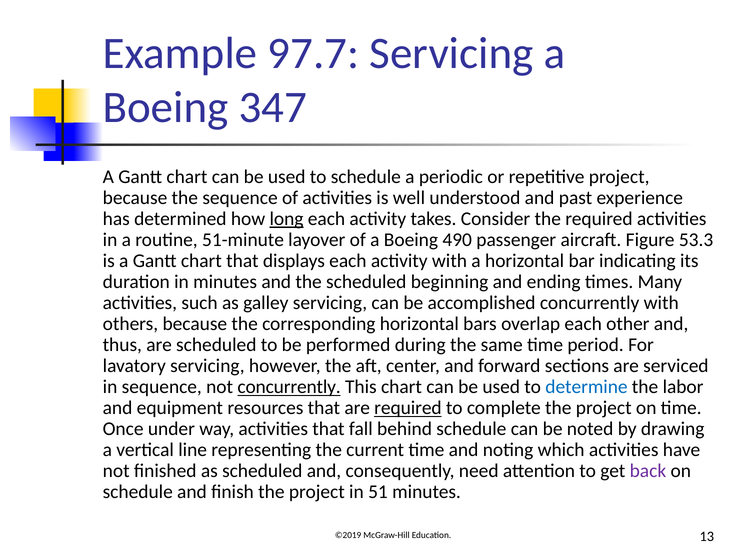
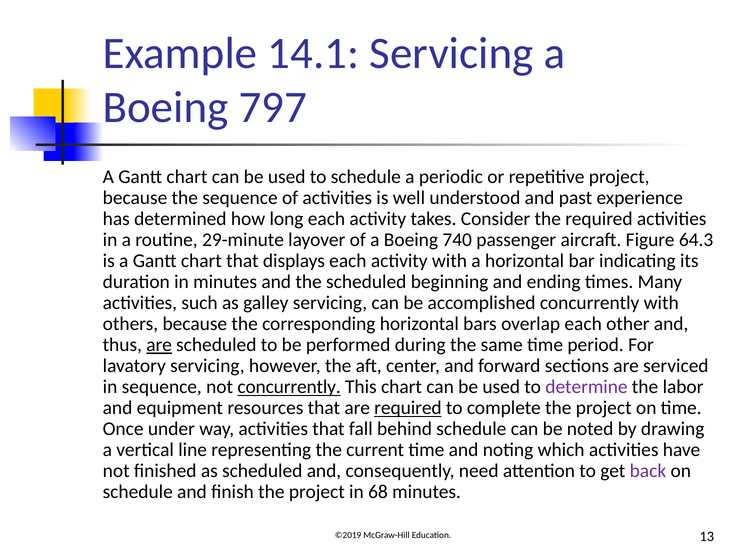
97.7: 97.7 -> 14.1 (313, 53)
347: 347 -> 797 (273, 107)
long underline: present -> none (287, 219)
51-minute: 51-minute -> 29-minute (243, 240)
490: 490 -> 740 (457, 240)
53.3: 53.3 -> 64.3 (696, 240)
are underline: none -> present (159, 345)
determine colour: blue -> purple (586, 387)
51: 51 -> 68 (378, 492)
